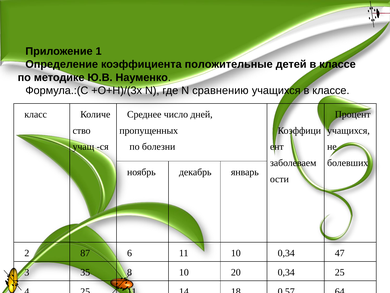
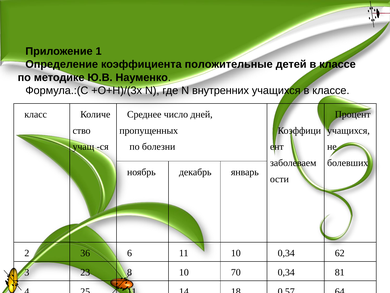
сравнению: сравнению -> внутренних (221, 90)
87: 87 -> 36 (85, 253)
47: 47 -> 62 (340, 253)
35: 35 -> 23 (85, 272)
20: 20 -> 70 (236, 272)
0,34 25: 25 -> 81 (340, 272)
